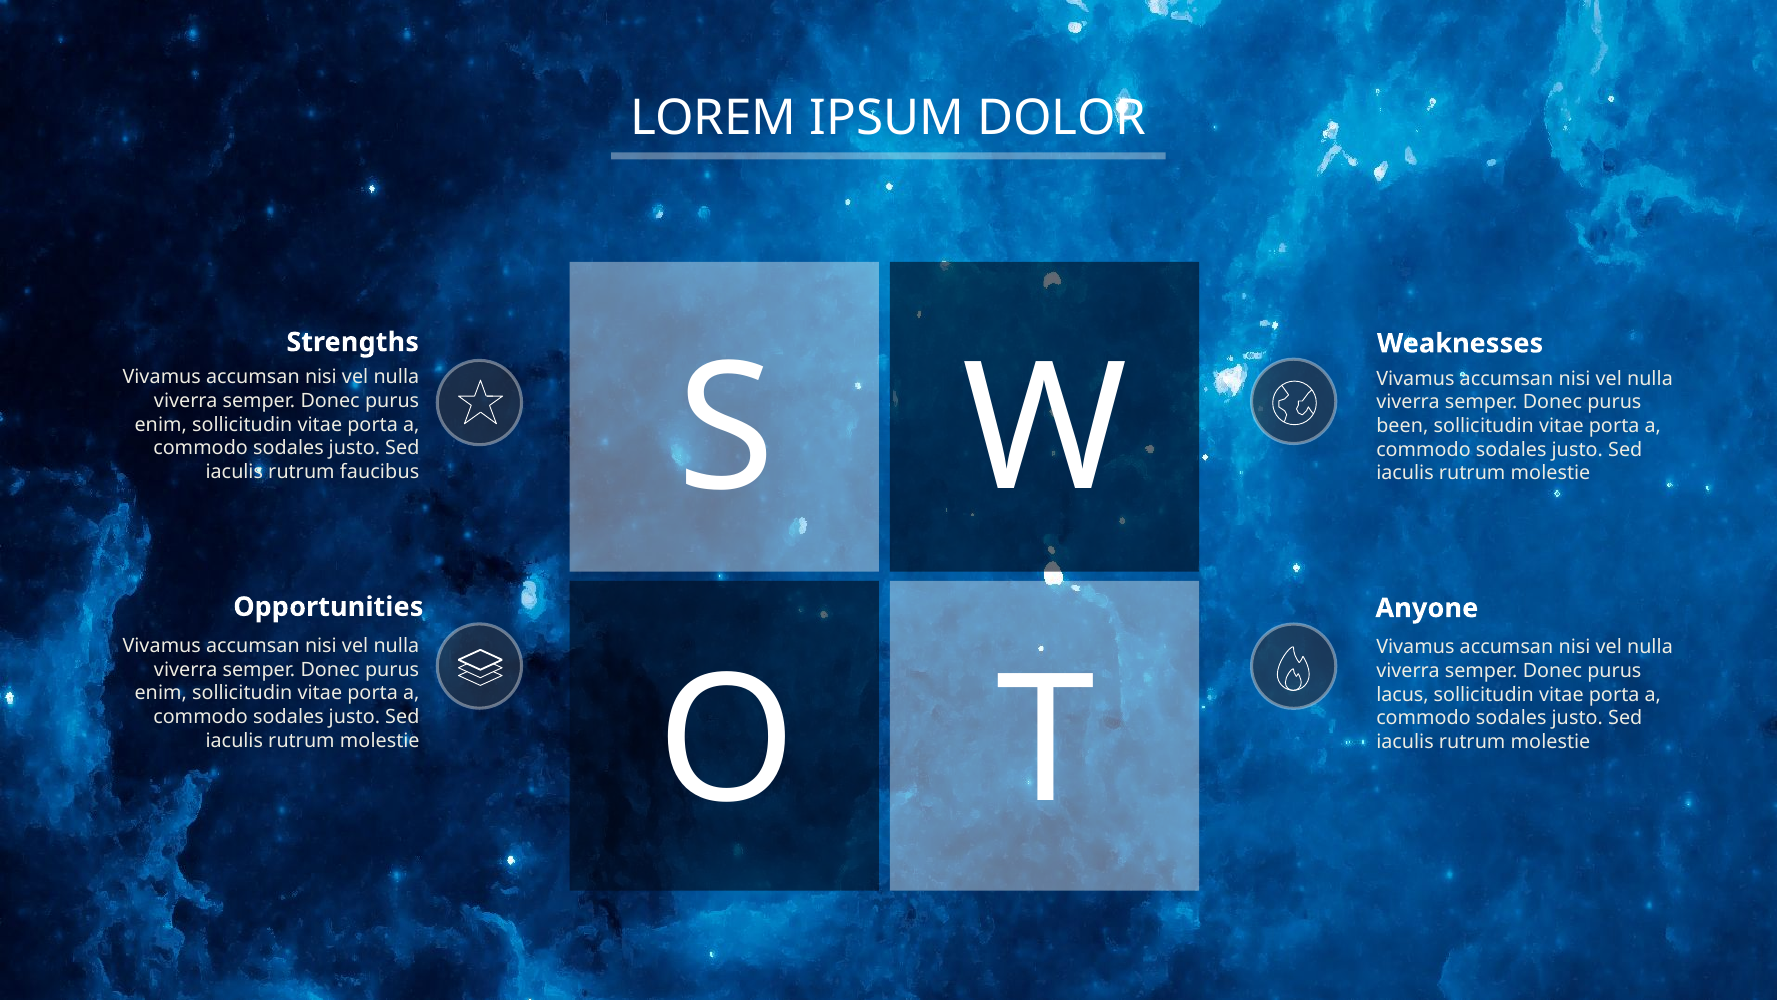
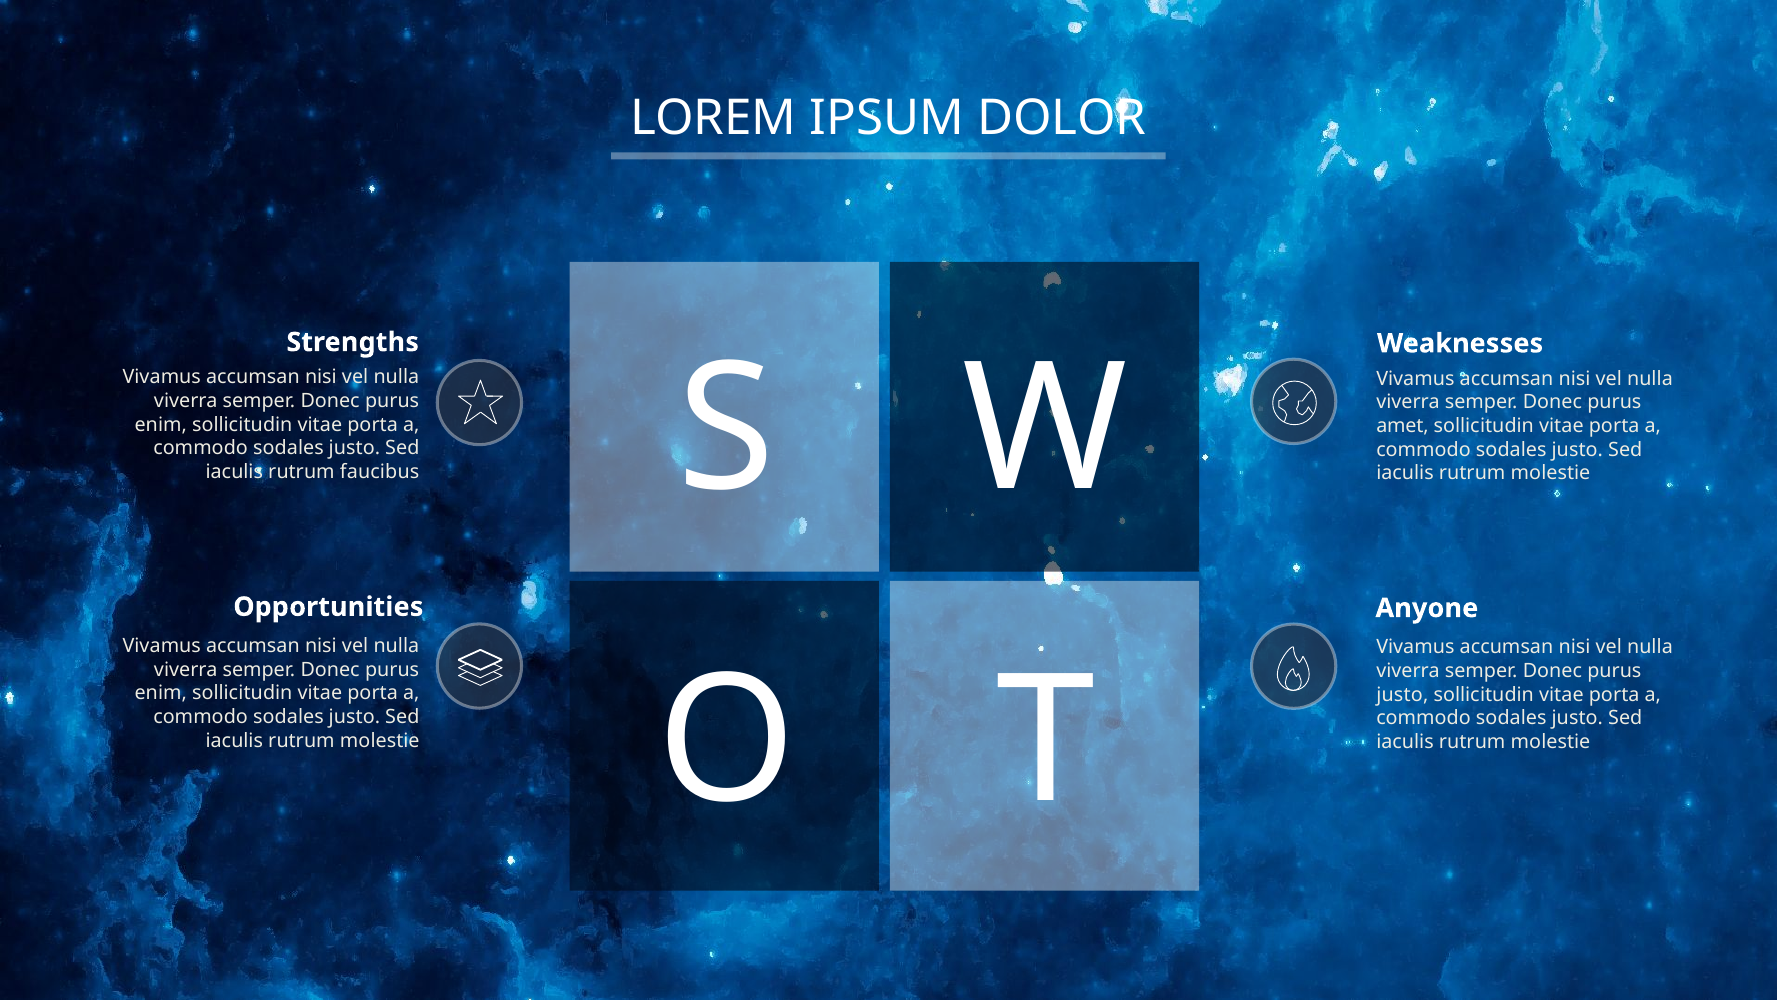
been: been -> amet (1402, 426)
lacus: lacus -> justo (1402, 694)
